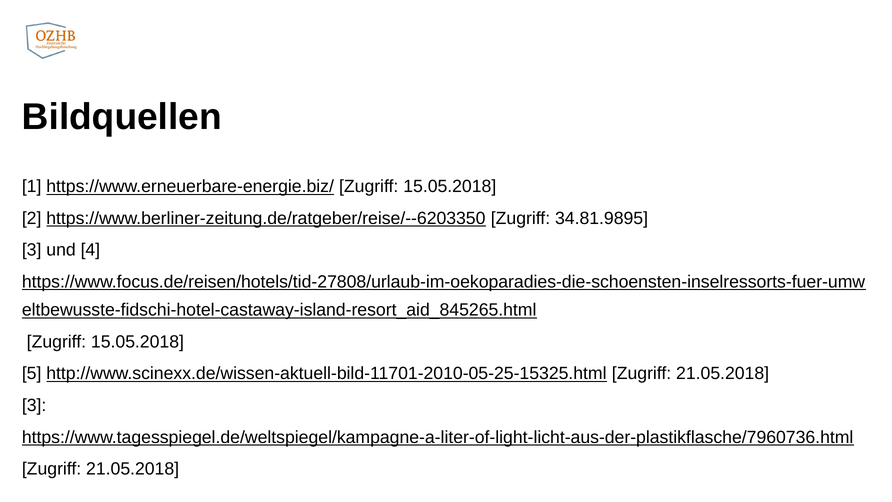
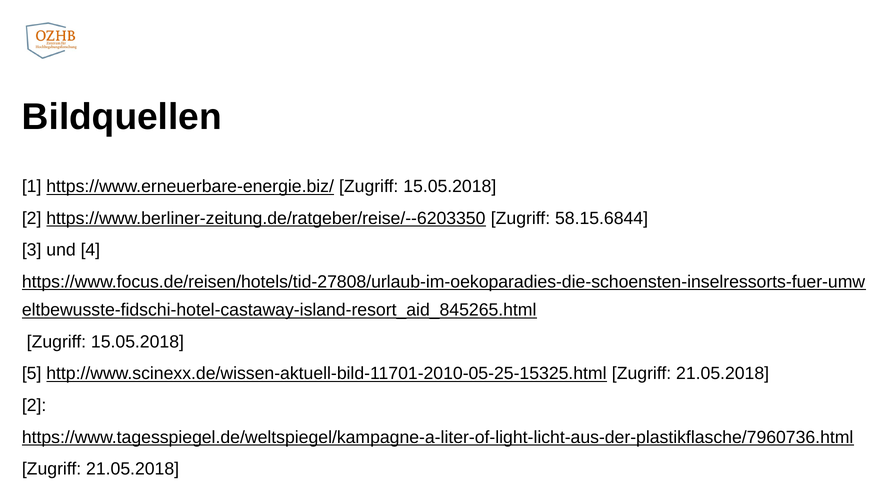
34.81.9895: 34.81.9895 -> 58.15.6844 (602, 218)
3: 3 -> 2 (34, 405)
